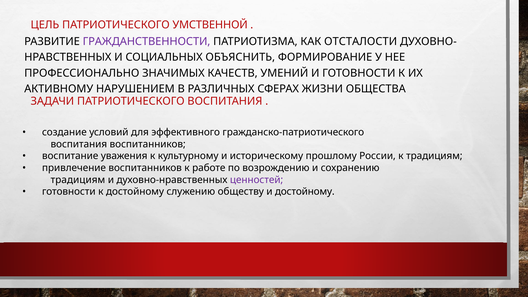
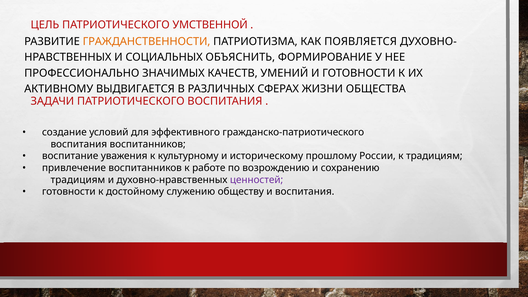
ГРАЖДАНСТВЕННОСТИ colour: purple -> orange (147, 41)
ОТСТАЛОСТИ: ОТСТАЛОСТИ -> ПОЯВЛЯЕТСЯ (361, 41)
НАРУШЕНИЕМ: НАРУШЕНИЕМ -> ВЫДВИГАЕТСЯ (135, 89)
и достойному: достойному -> воспитания (305, 192)
